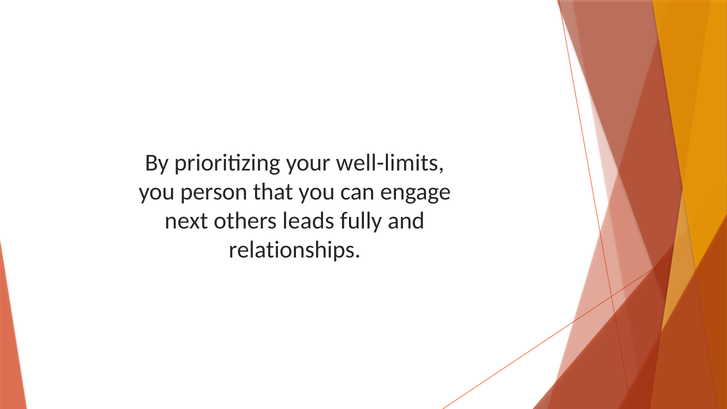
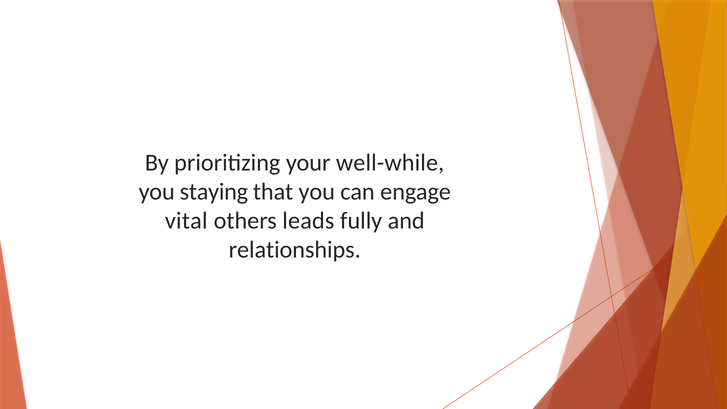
well-limits: well-limits -> well-while (390, 163)
person: person -> staying (214, 192)
next: next -> vital (186, 221)
